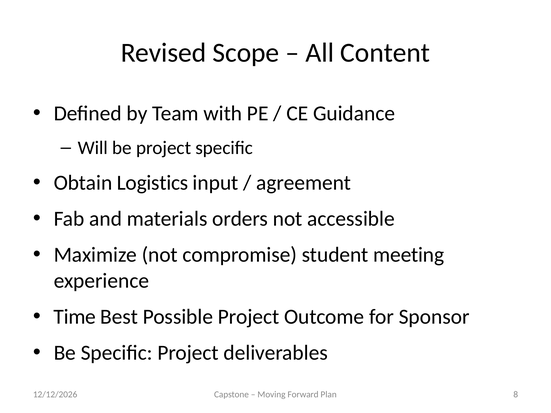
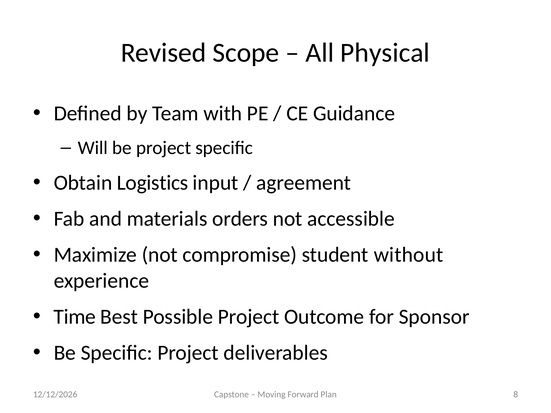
Content: Content -> Physical (385, 53)
meeting: meeting -> without (409, 255)
